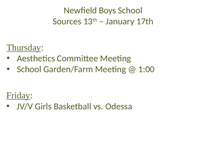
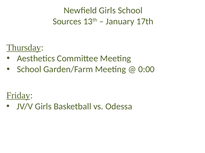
Newfield Boys: Boys -> Girls (107, 11)
1:00: 1:00 -> 0:00 (146, 70)
